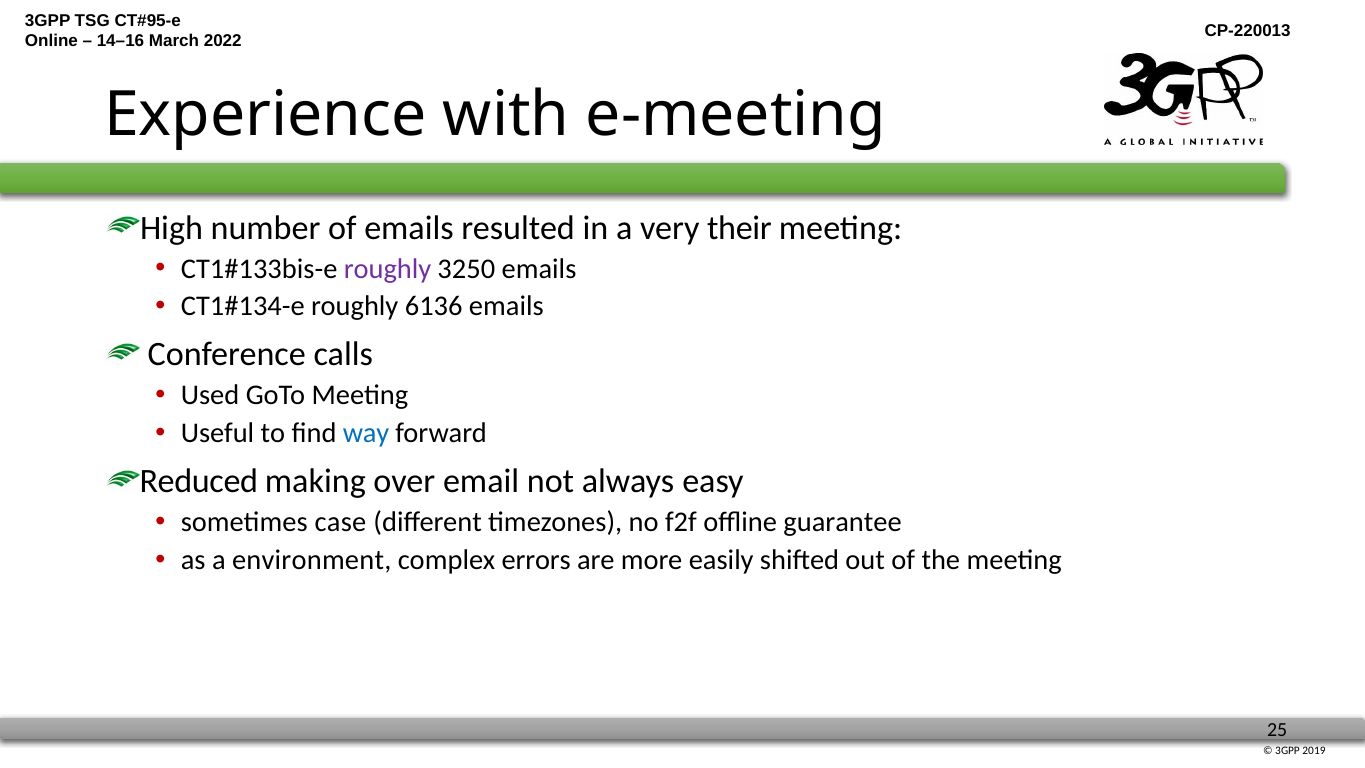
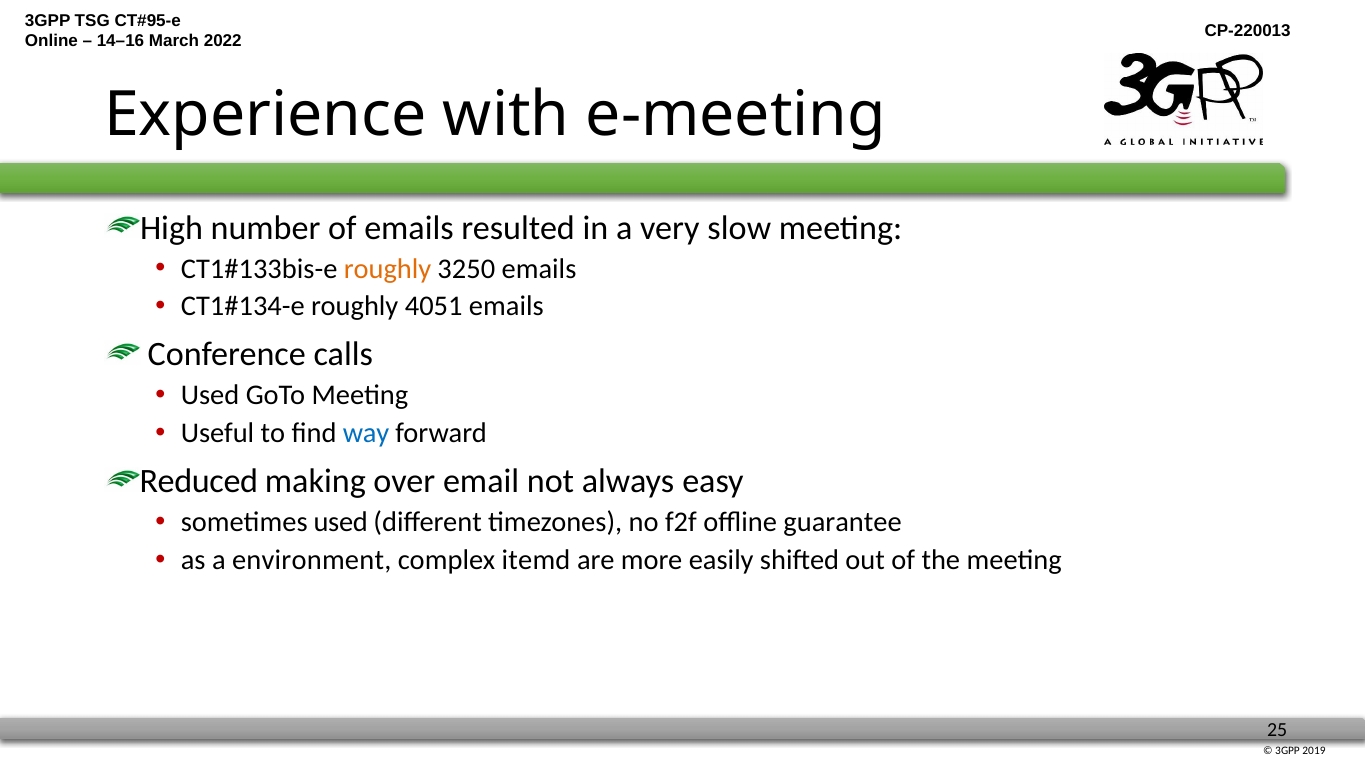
their: their -> slow (739, 228)
roughly colour: purple -> orange (388, 269)
6136: 6136 -> 4051 (434, 306)
sometimes case: case -> used (341, 522)
errors: errors -> itemd (536, 560)
